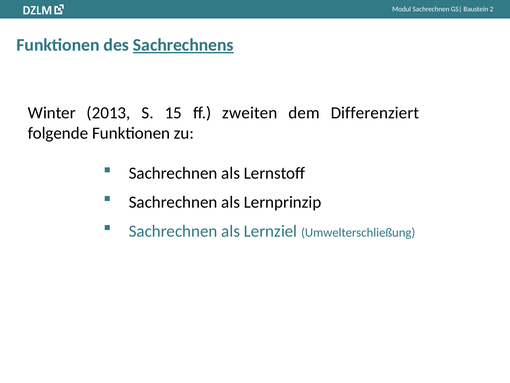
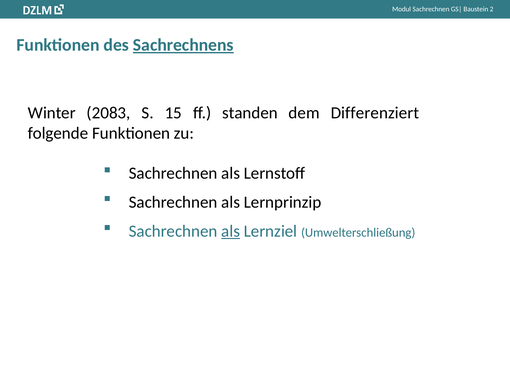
2013: 2013 -> 2083 (109, 113)
zweiten: zweiten -> standen (250, 113)
als underline: none -> present (231, 231)
